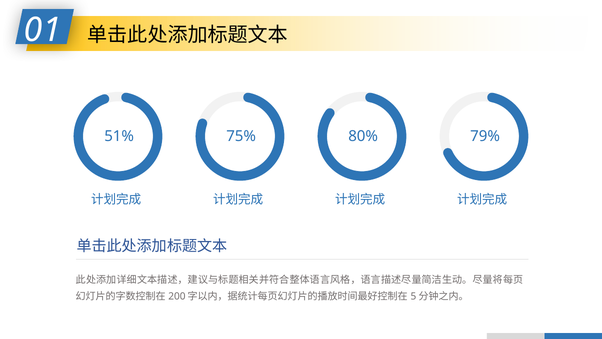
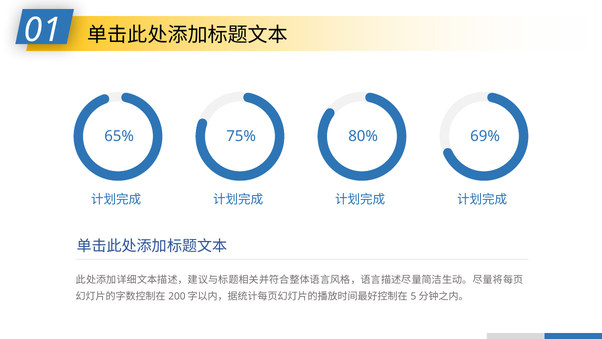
51%: 51% -> 65% (119, 136)
79%: 79% -> 69% (485, 136)
